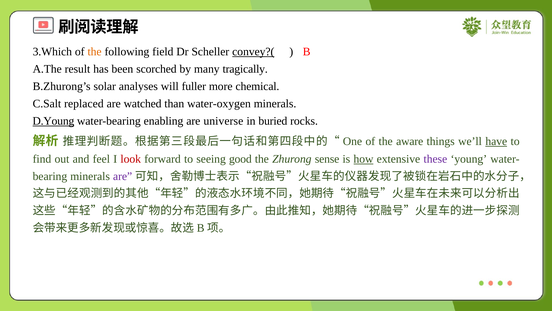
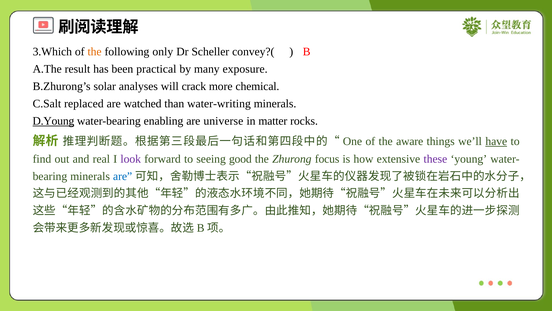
field: field -> only (163, 52)
convey?( underline: present -> none (253, 52)
scorched: scorched -> practical (156, 69)
tragically: tragically -> exposure (245, 69)
fuller: fuller -> crack (194, 86)
water-oxygen: water-oxygen -> water-writing (219, 103)
buried: buried -> matter (273, 121)
feel: feel -> real (101, 159)
look colour: red -> purple (131, 159)
sense: sense -> focus (327, 159)
how underline: present -> none (363, 159)
are colour: purple -> blue (123, 176)
